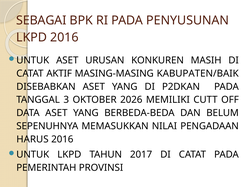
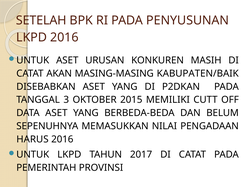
SEBAGAI: SEBAGAI -> SETELAH (41, 20)
AKTIF: AKTIF -> AKAN (59, 73)
2026: 2026 -> 2015 (131, 100)
